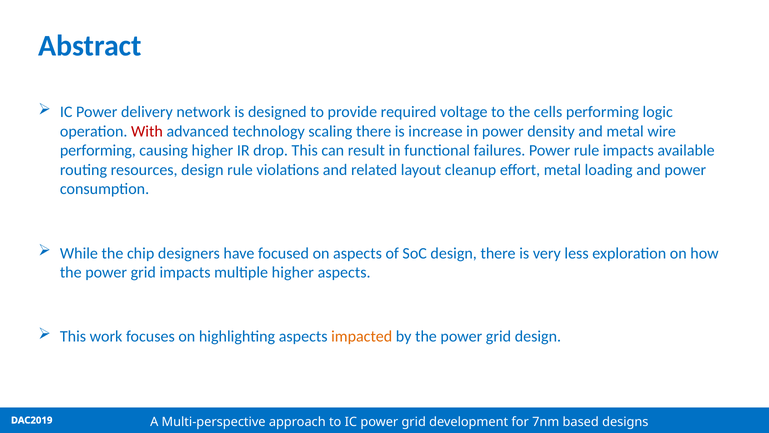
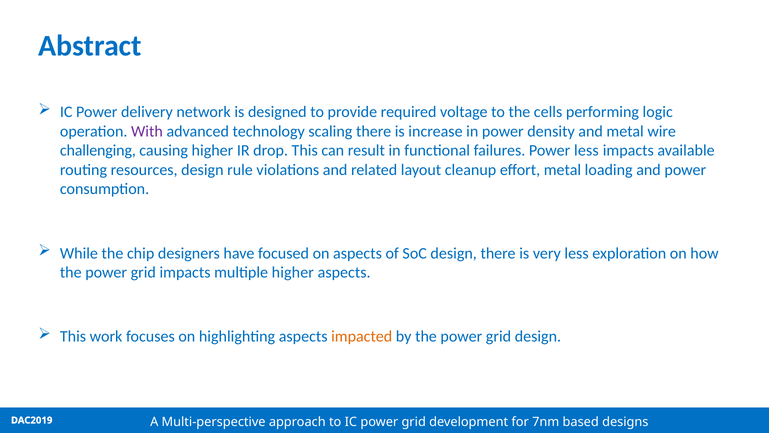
With colour: red -> purple (147, 131)
performing: performing -> challenging (98, 150)
Power rule: rule -> less (586, 150)
